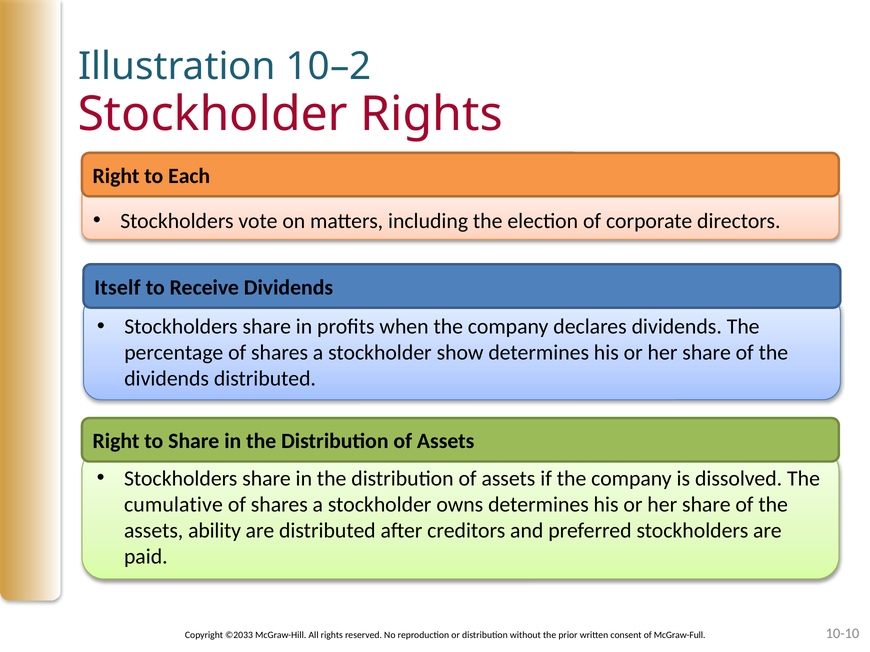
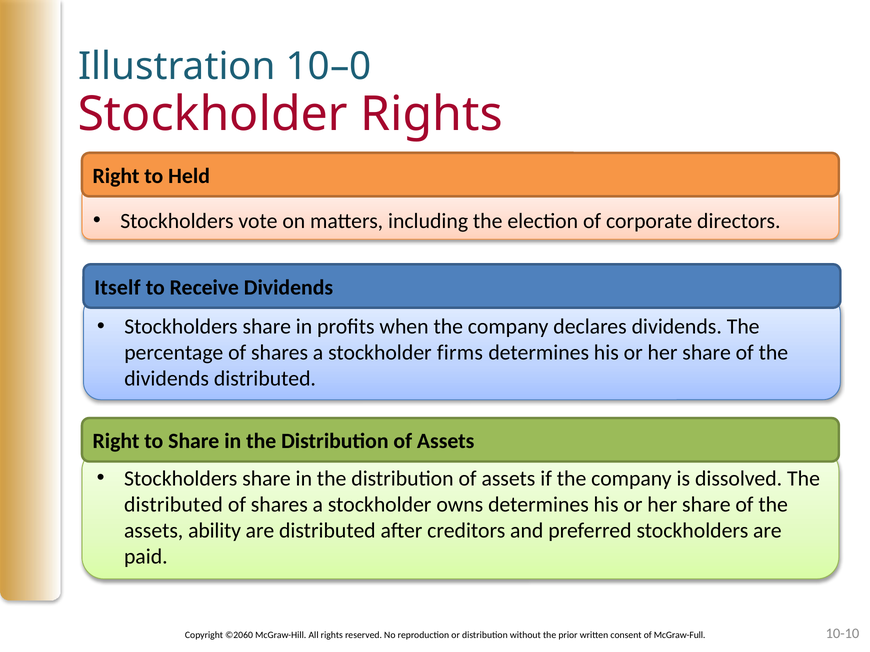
10–2: 10–2 -> 10–0 (329, 67)
Each: Each -> Held (189, 176)
show: show -> firms (460, 353)
cumulative: cumulative -> distributed (173, 505)
©2033: ©2033 -> ©2060 (239, 635)
